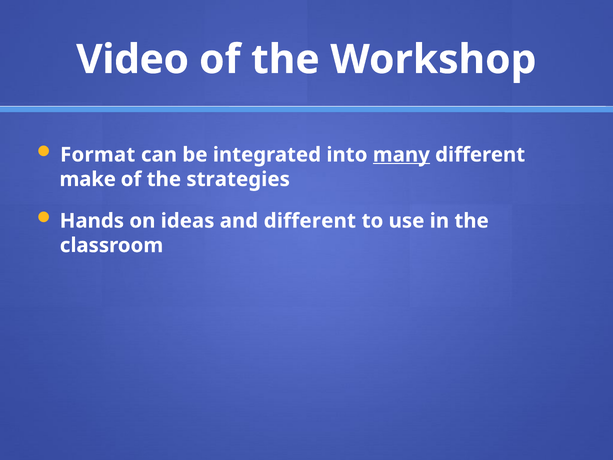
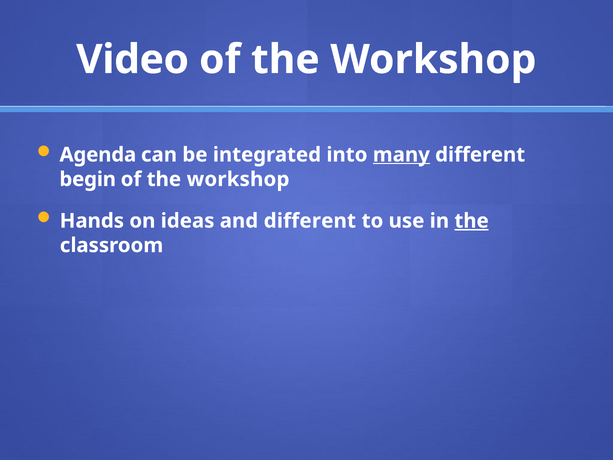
Format: Format -> Agenda (98, 155)
make: make -> begin (88, 179)
strategies: strategies -> workshop (238, 179)
the underline: none -> present (472, 221)
